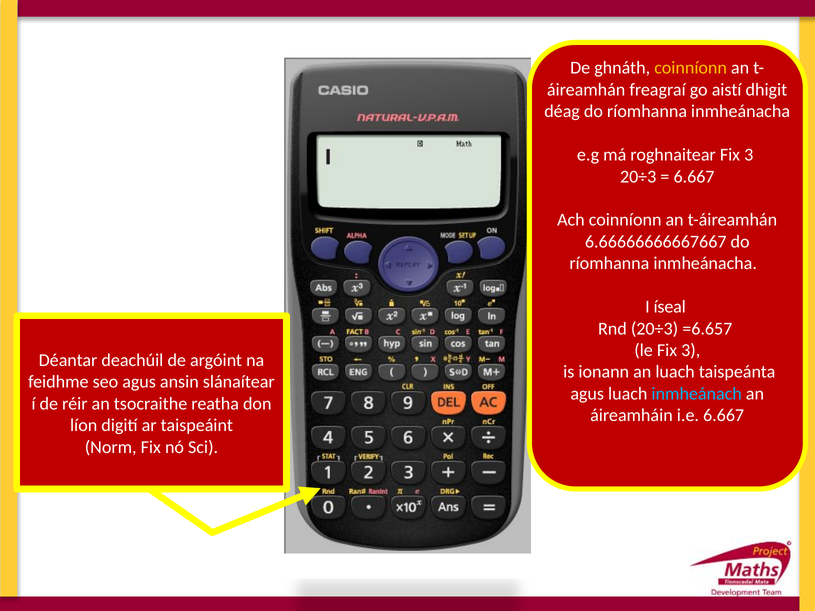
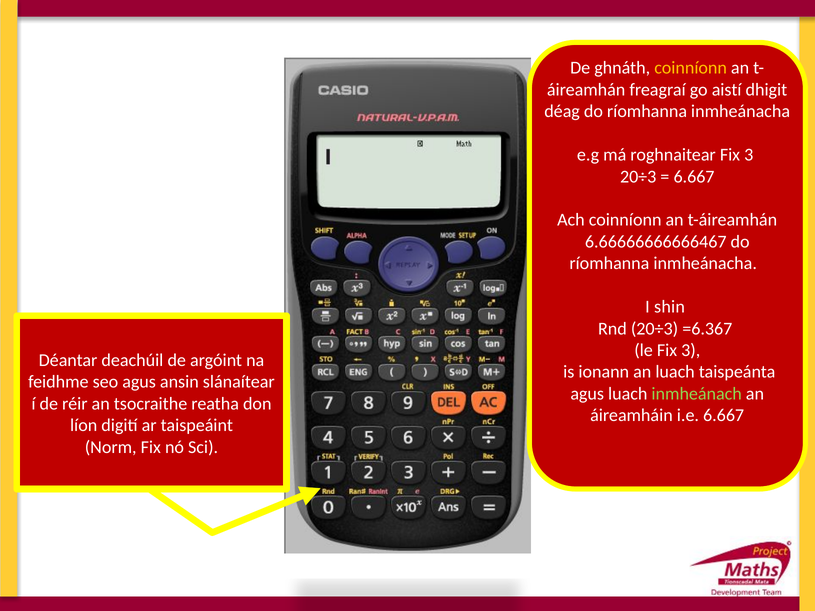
6.66666666667667: 6.66666666667667 -> 6.66666666666467 (656, 242)
íseal: íseal -> shin (670, 307)
=6.657: =6.657 -> =6.367 (707, 329)
inmheánach colour: light blue -> light green (697, 394)
